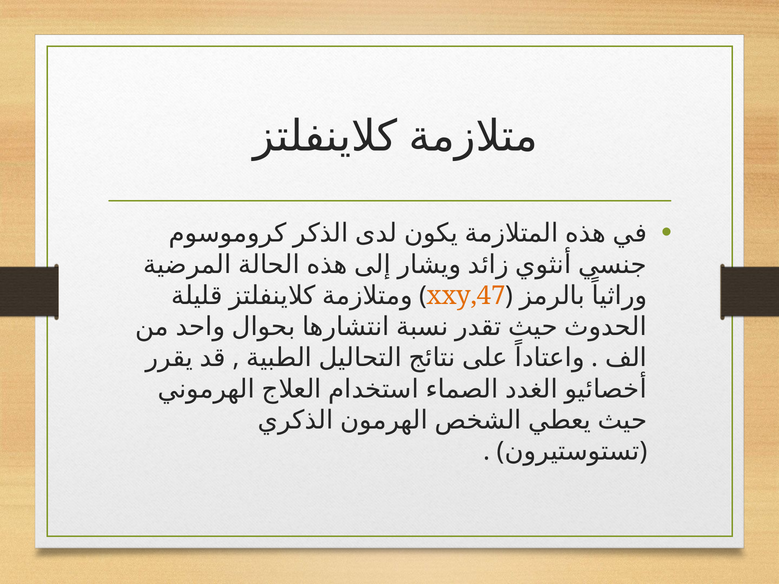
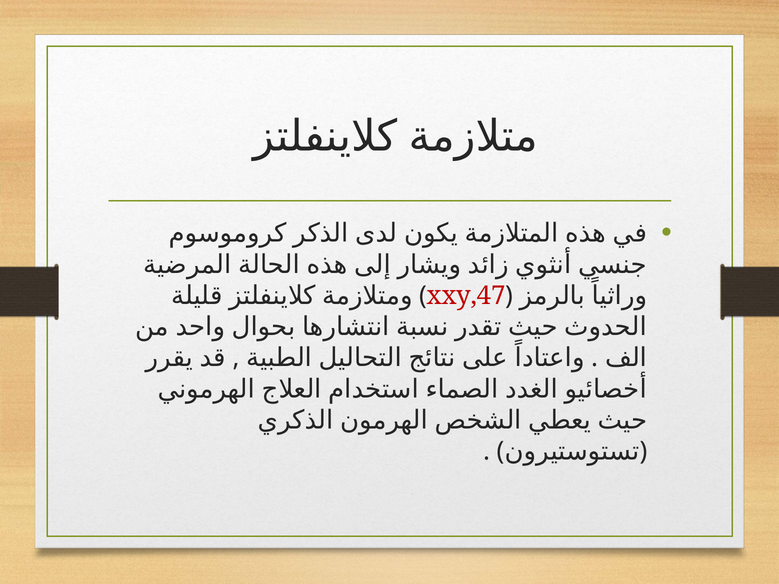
xxy,47 colour: orange -> red (466, 296)
